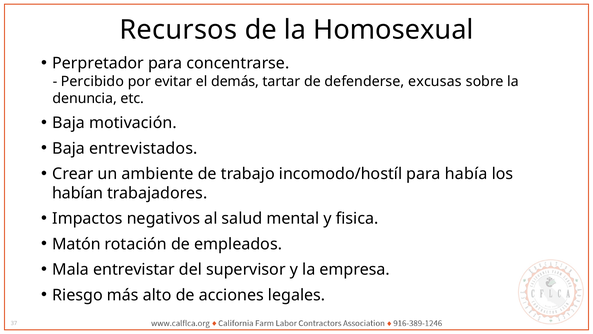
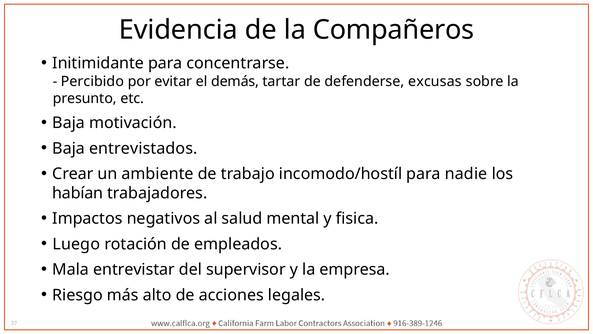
Recursos: Recursos -> Evidencia (178, 30)
Homosexual: Homosexual -> Compañeros (394, 30)
Perpretador: Perpretador -> Initimidante (98, 63)
denuncia: denuncia -> presunto (85, 98)
había: había -> nadie (466, 174)
Matón: Matón -> Luego (76, 244)
